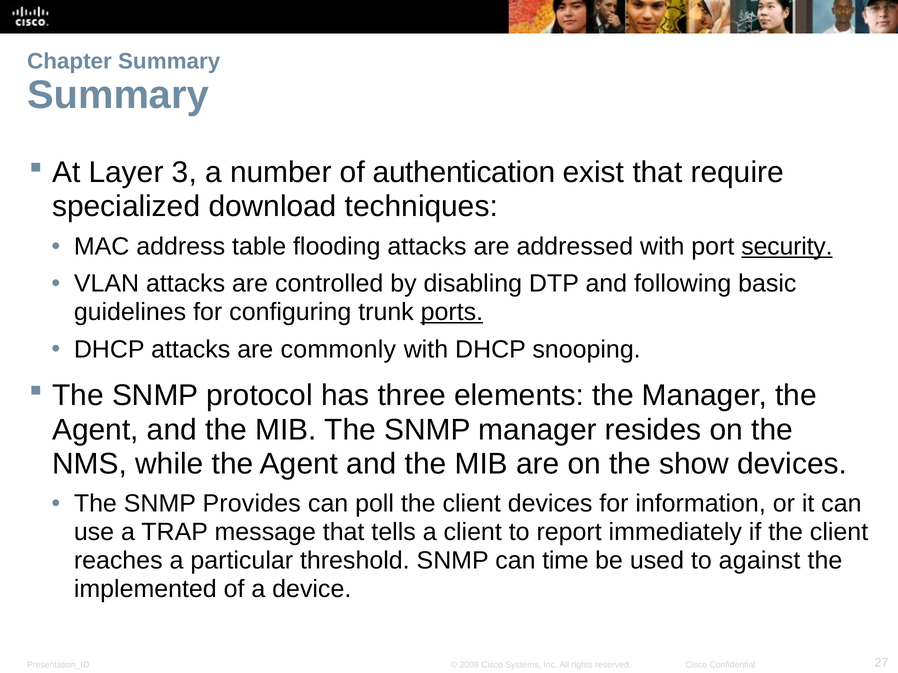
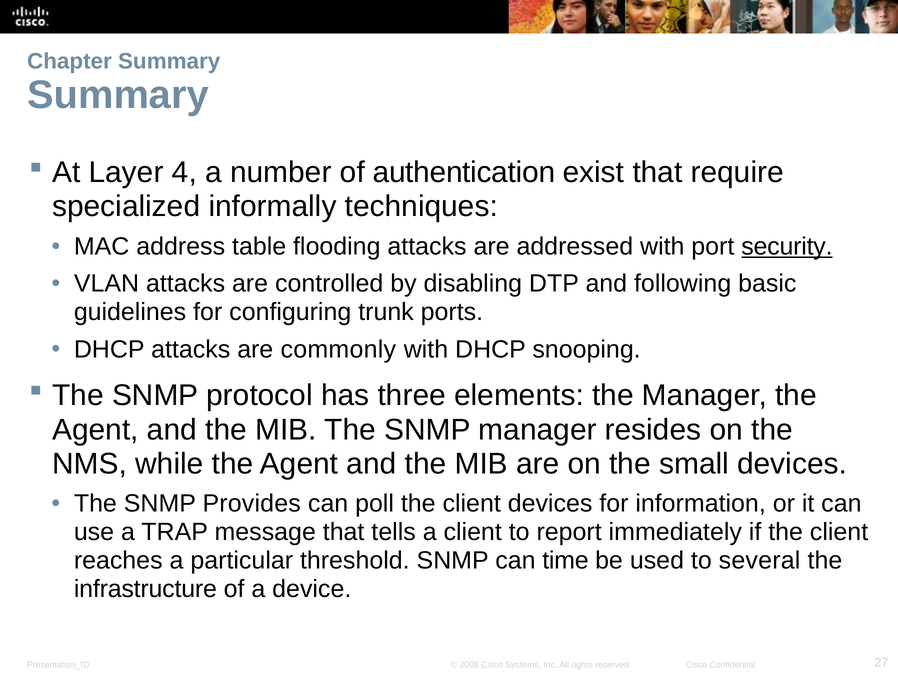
3: 3 -> 4 (184, 173)
download: download -> informally (273, 207)
ports underline: present -> none (452, 312)
show: show -> small (694, 464)
against: against -> several (760, 561)
implemented: implemented -> infrastructure (145, 589)
